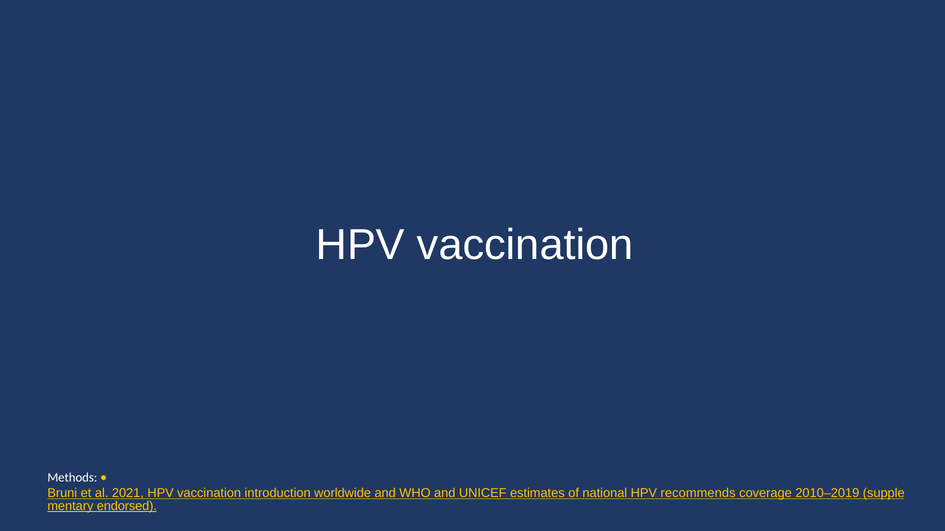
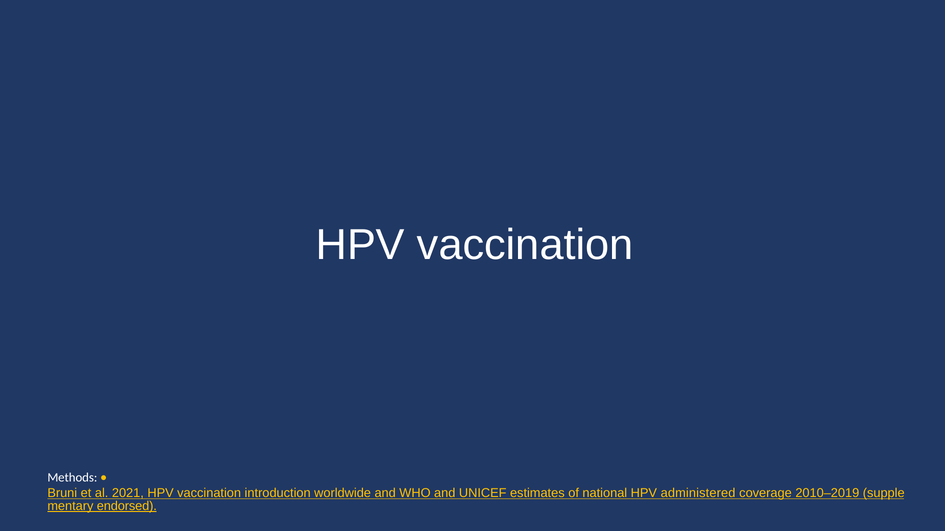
recommends: recommends -> administered (698, 494)
